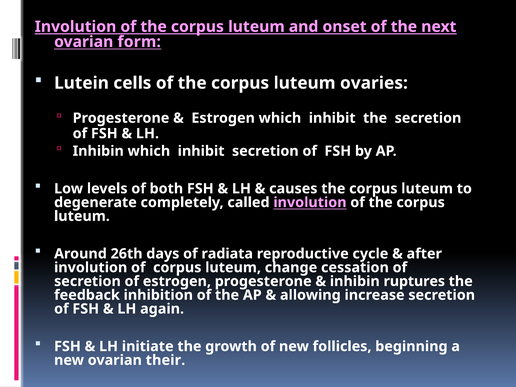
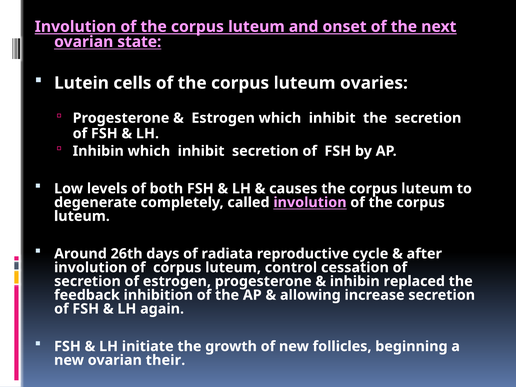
form: form -> state (139, 42)
change: change -> control (291, 268)
ruptures: ruptures -> replaced (414, 281)
